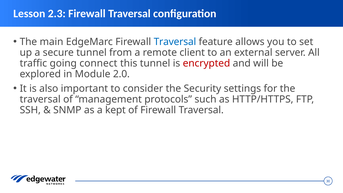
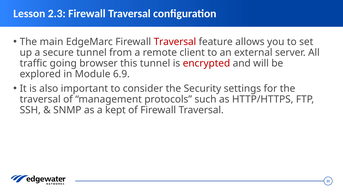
Traversal colour: blue -> red (175, 42)
connect: connect -> browser (99, 63)
2.0: 2.0 -> 6.9 (121, 74)
